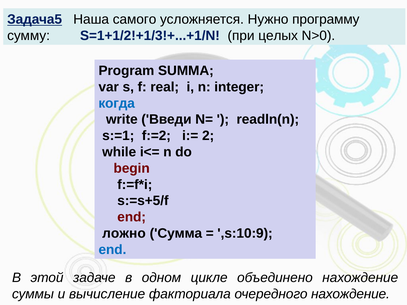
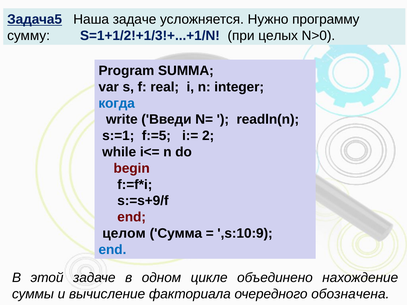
Наша самого: самого -> задаче (135, 19)
f:=2: f:=2 -> f:=5 (156, 136)
s:=s+5/f: s:=s+5/f -> s:=s+9/f (143, 201)
ложно: ложно -> целом (124, 234)
очередного нахождение: нахождение -> обозначена (350, 294)
